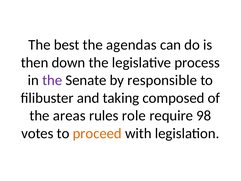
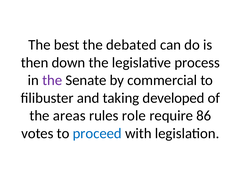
agendas: agendas -> debated (131, 45)
responsible: responsible -> commercial (162, 80)
composed: composed -> developed (174, 98)
98: 98 -> 86 (204, 115)
proceed colour: orange -> blue (97, 133)
